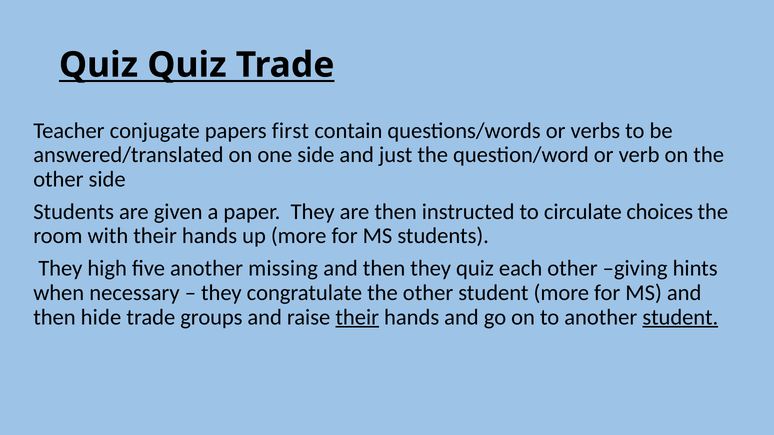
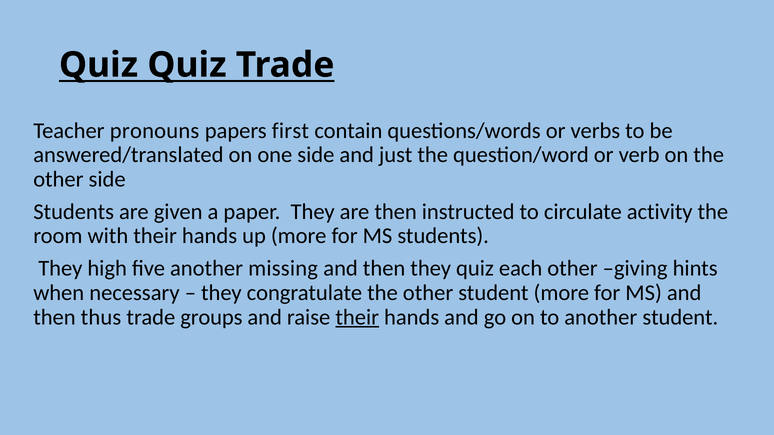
conjugate: conjugate -> pronouns (155, 131)
choices: choices -> activity (660, 212)
hide: hide -> thus (101, 317)
student underline: present -> none (680, 317)
